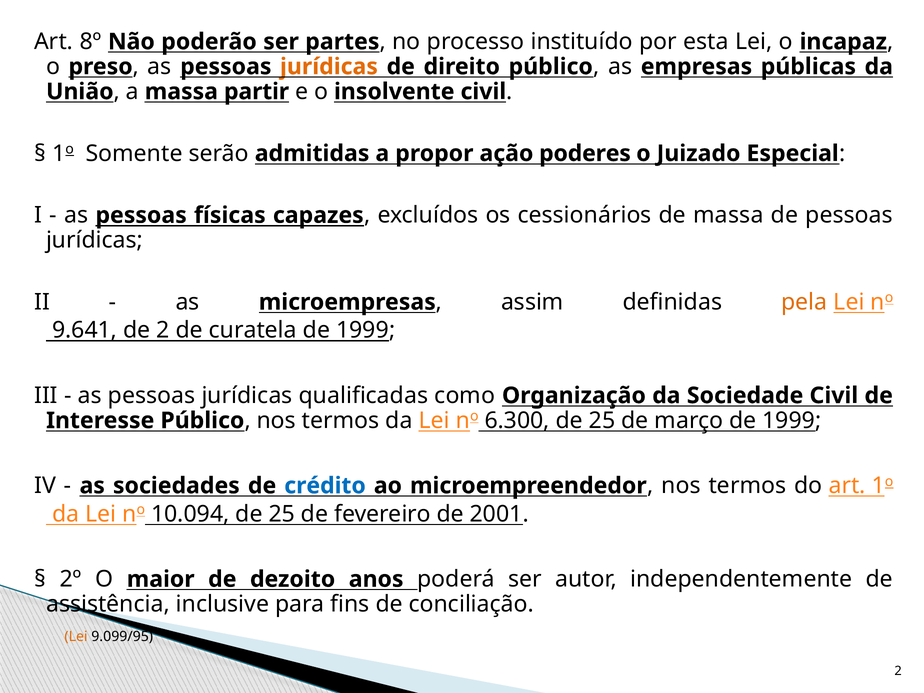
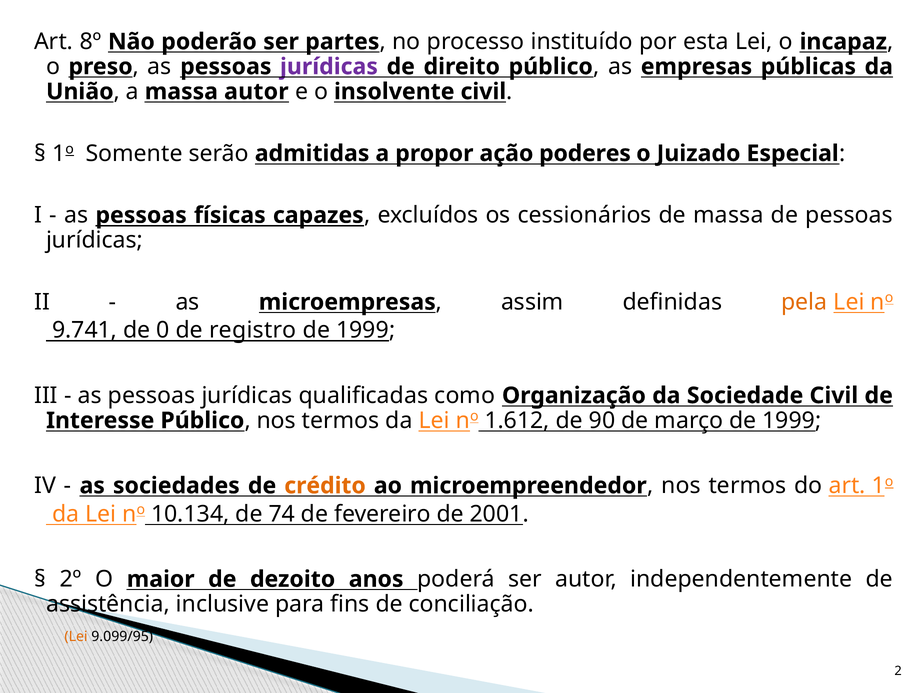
jurídicas colour: orange -> purple (329, 67)
massa partir: partir -> autor (256, 92)
9.641: 9.641 -> 9.741 (85, 330)
de 2: 2 -> 0 (163, 330)
curatela: curatela -> registro (253, 330)
6.300: 6.300 -> 1.612 (517, 421)
25: 25 -> 90 (602, 421)
crédito colour: blue -> orange (325, 486)
10.094: 10.094 -> 10.134 (190, 514)
25: 25 -> 74 (282, 514)
